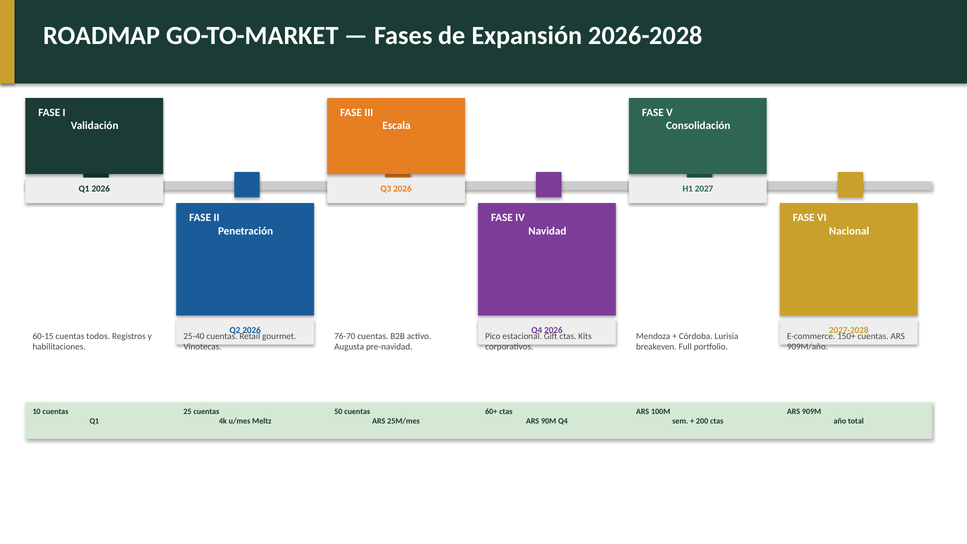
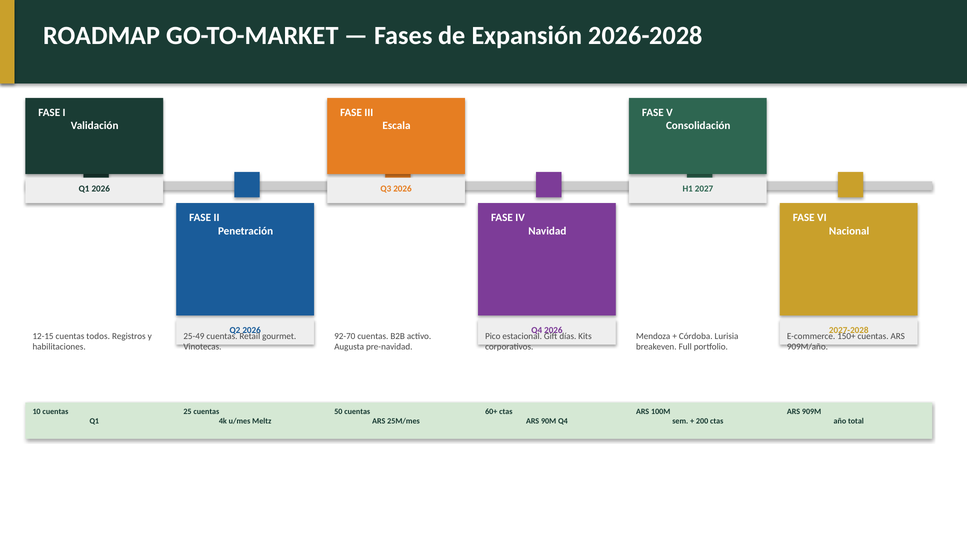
60-15: 60-15 -> 12-15 (43, 336)
25-40: 25-40 -> 25-49 (194, 336)
76-70: 76-70 -> 92-70 (345, 336)
ctas: ctas -> días (568, 336)
